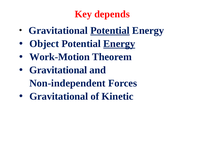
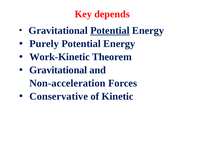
Object: Object -> Purely (44, 44)
Energy underline: present -> none (119, 44)
Work-Motion: Work-Motion -> Work-Kinetic (60, 57)
Non-independent: Non-independent -> Non-acceleration (67, 83)
Gravitational: Gravitational -> Conservative (59, 96)
